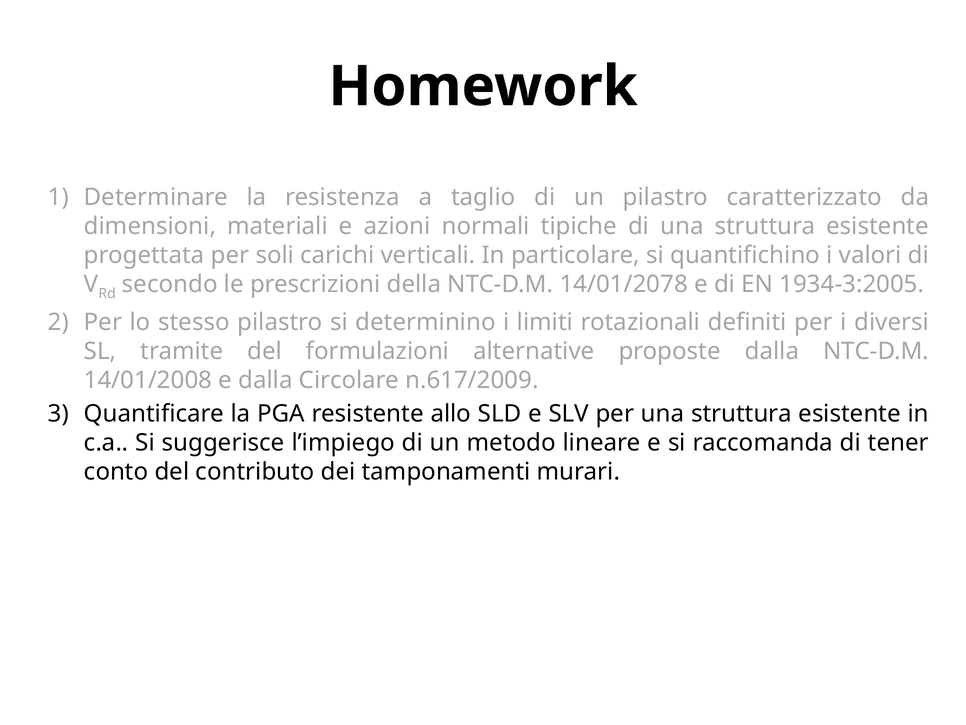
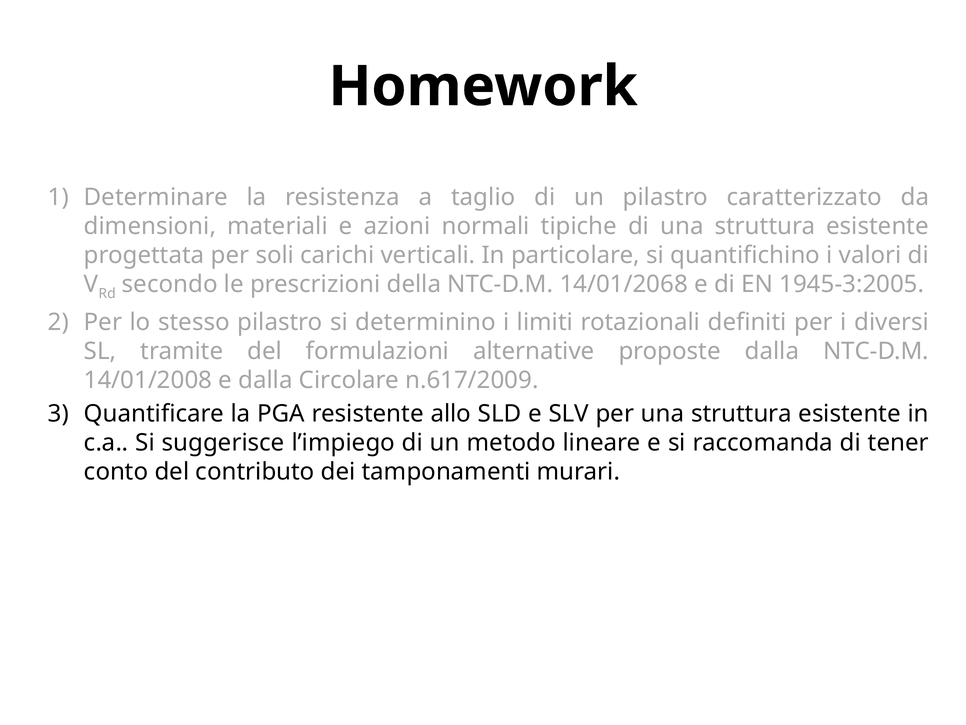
14/01/2078: 14/01/2078 -> 14/01/2068 (624, 284)
1934-3:2005: 1934-3:2005 -> 1945-3:2005 (852, 284)
